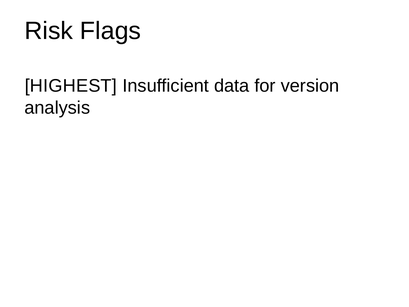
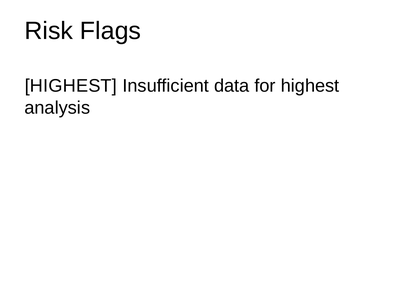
for version: version -> highest (310, 86)
